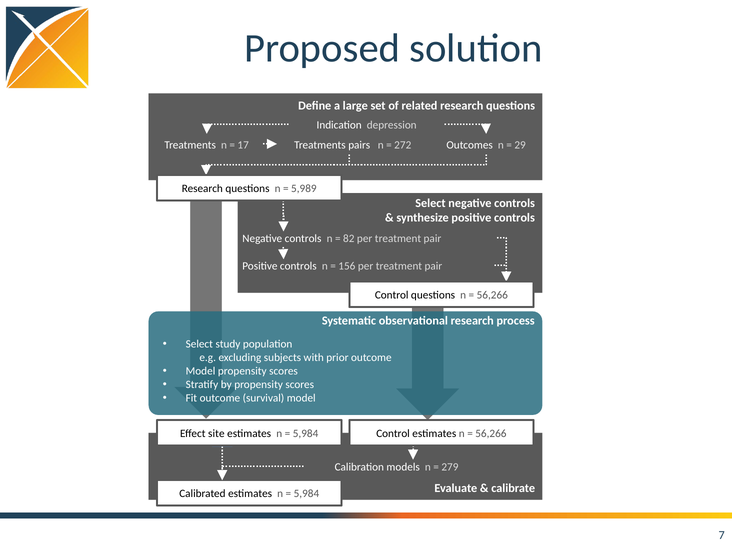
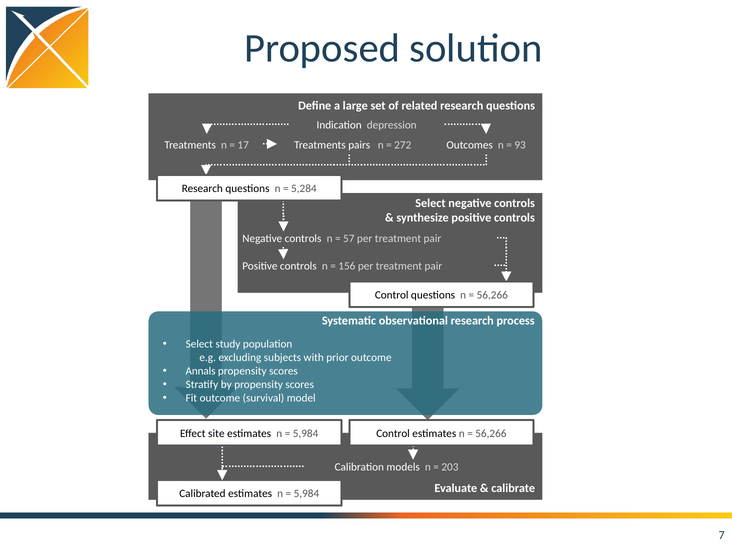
29: 29 -> 93 (520, 145)
5,989: 5,989 -> 5,284 (304, 189)
82: 82 -> 57 (349, 239)
Model: Model -> Annals (201, 371)
279: 279 -> 203 (450, 467)
